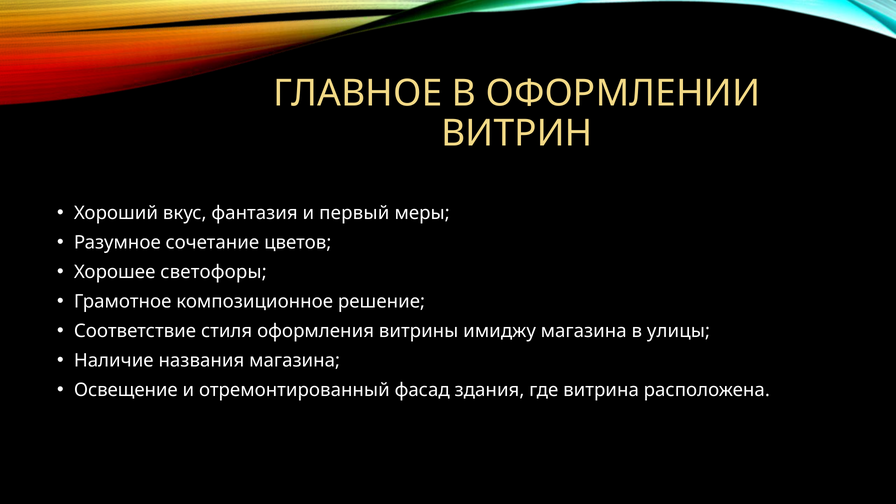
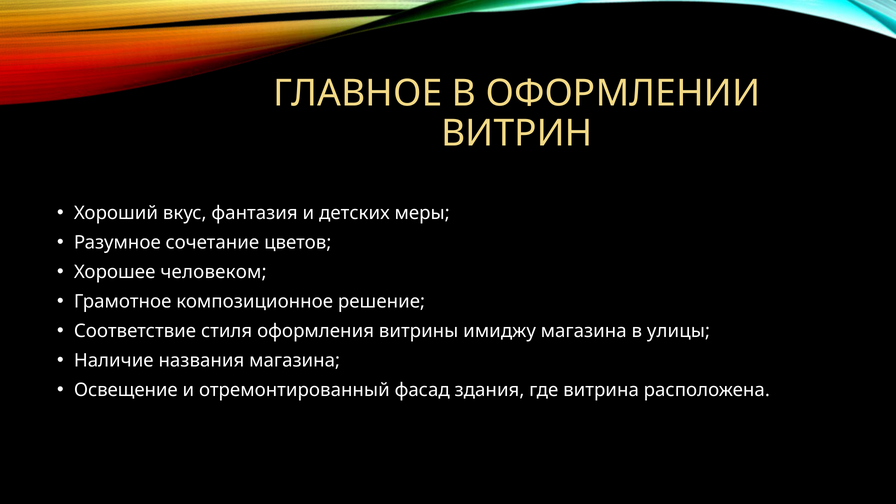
первый: первый -> детских (354, 213)
светофоры: светофоры -> человеком (214, 272)
